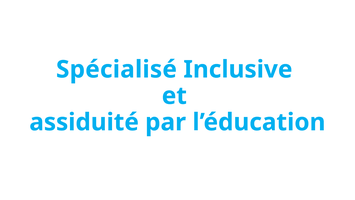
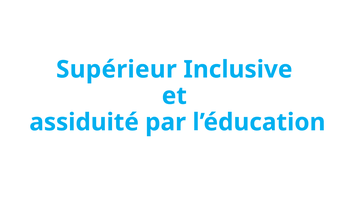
Spécialisé: Spécialisé -> Supérieur (116, 69)
